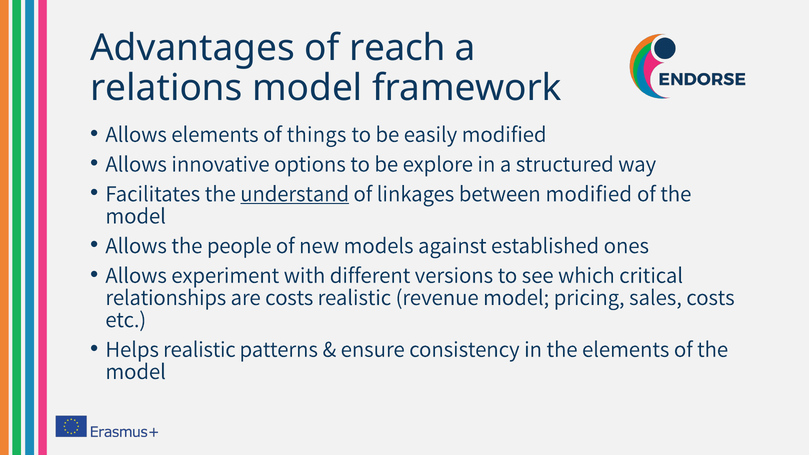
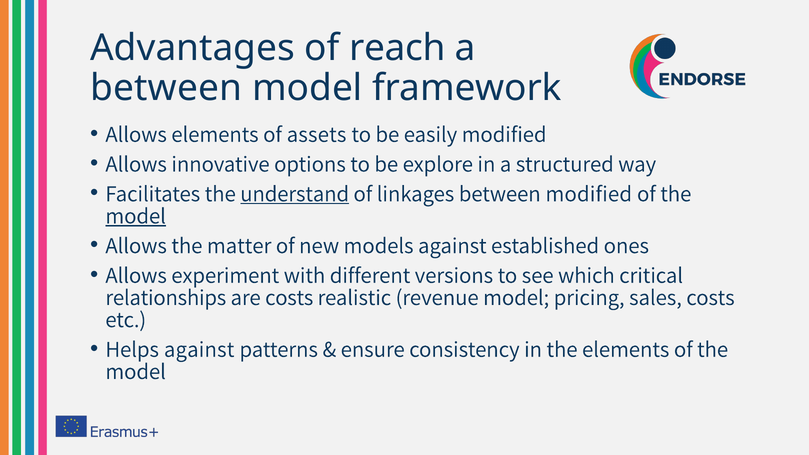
relations: relations -> between (166, 88)
things: things -> assets (317, 134)
model underline: none -> present (136, 216)
people: people -> matter (239, 246)
Helps realistic: realistic -> against (199, 349)
